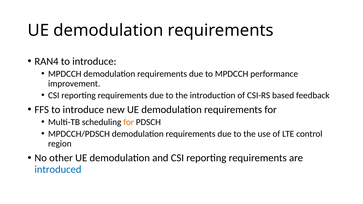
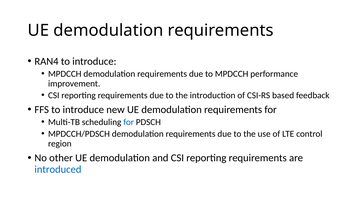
for colour: orange -> blue (129, 122)
